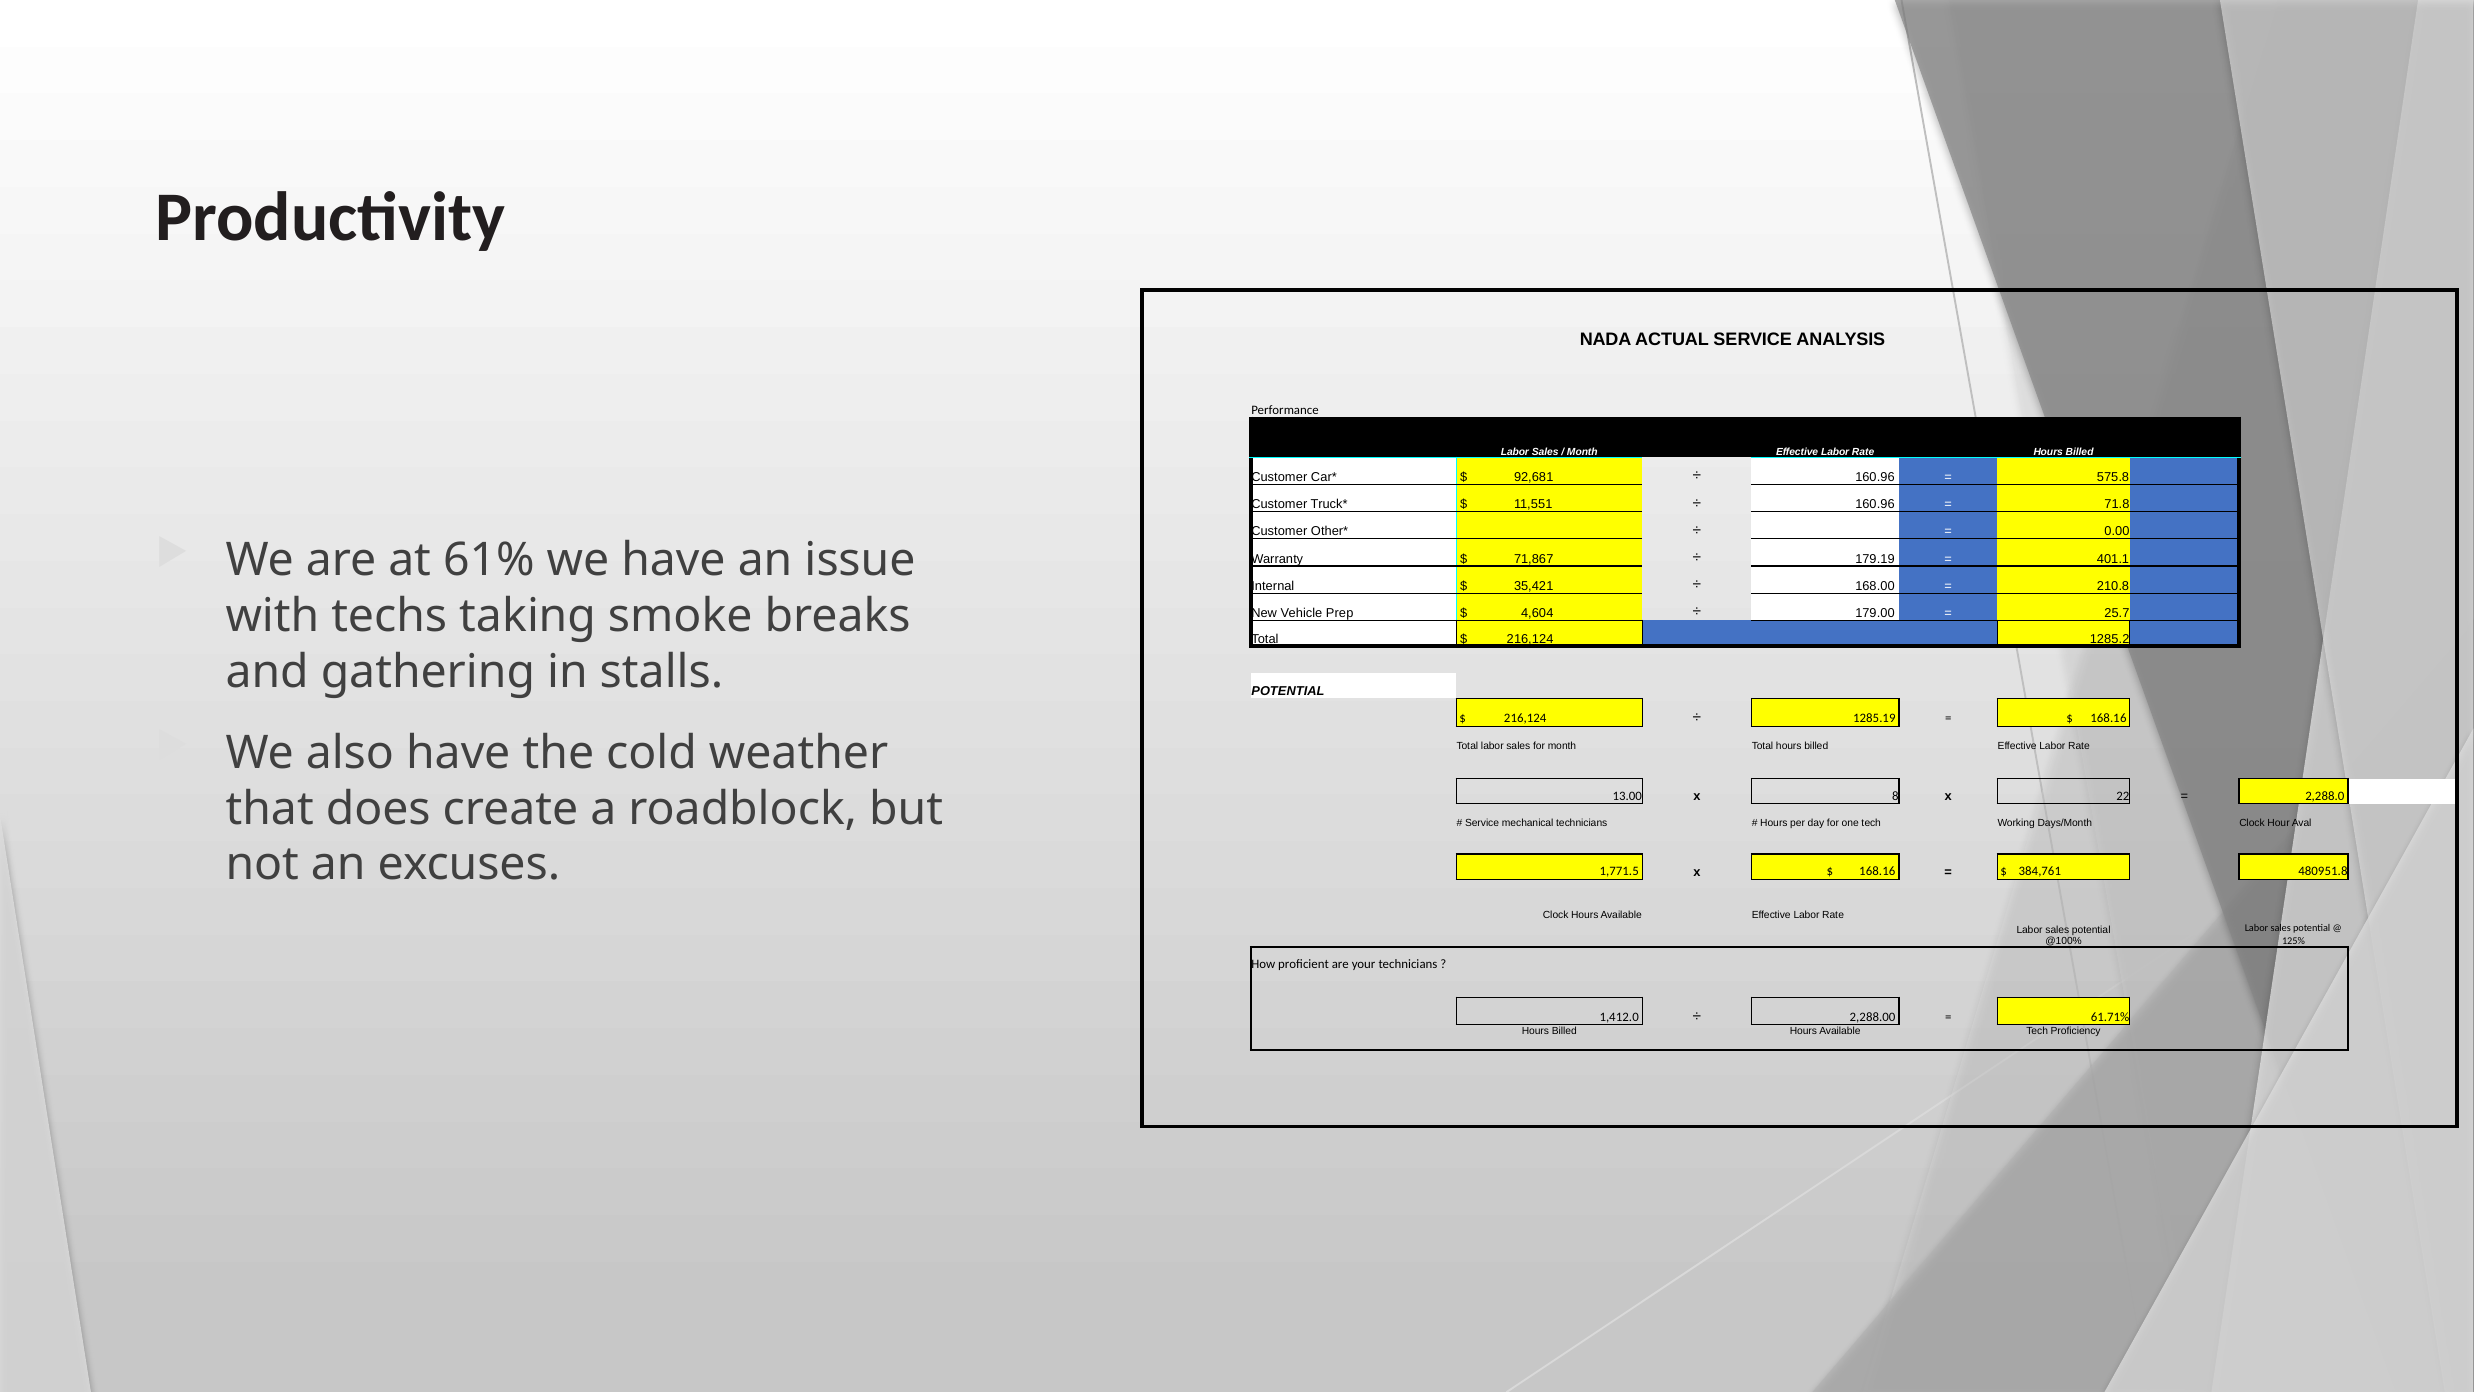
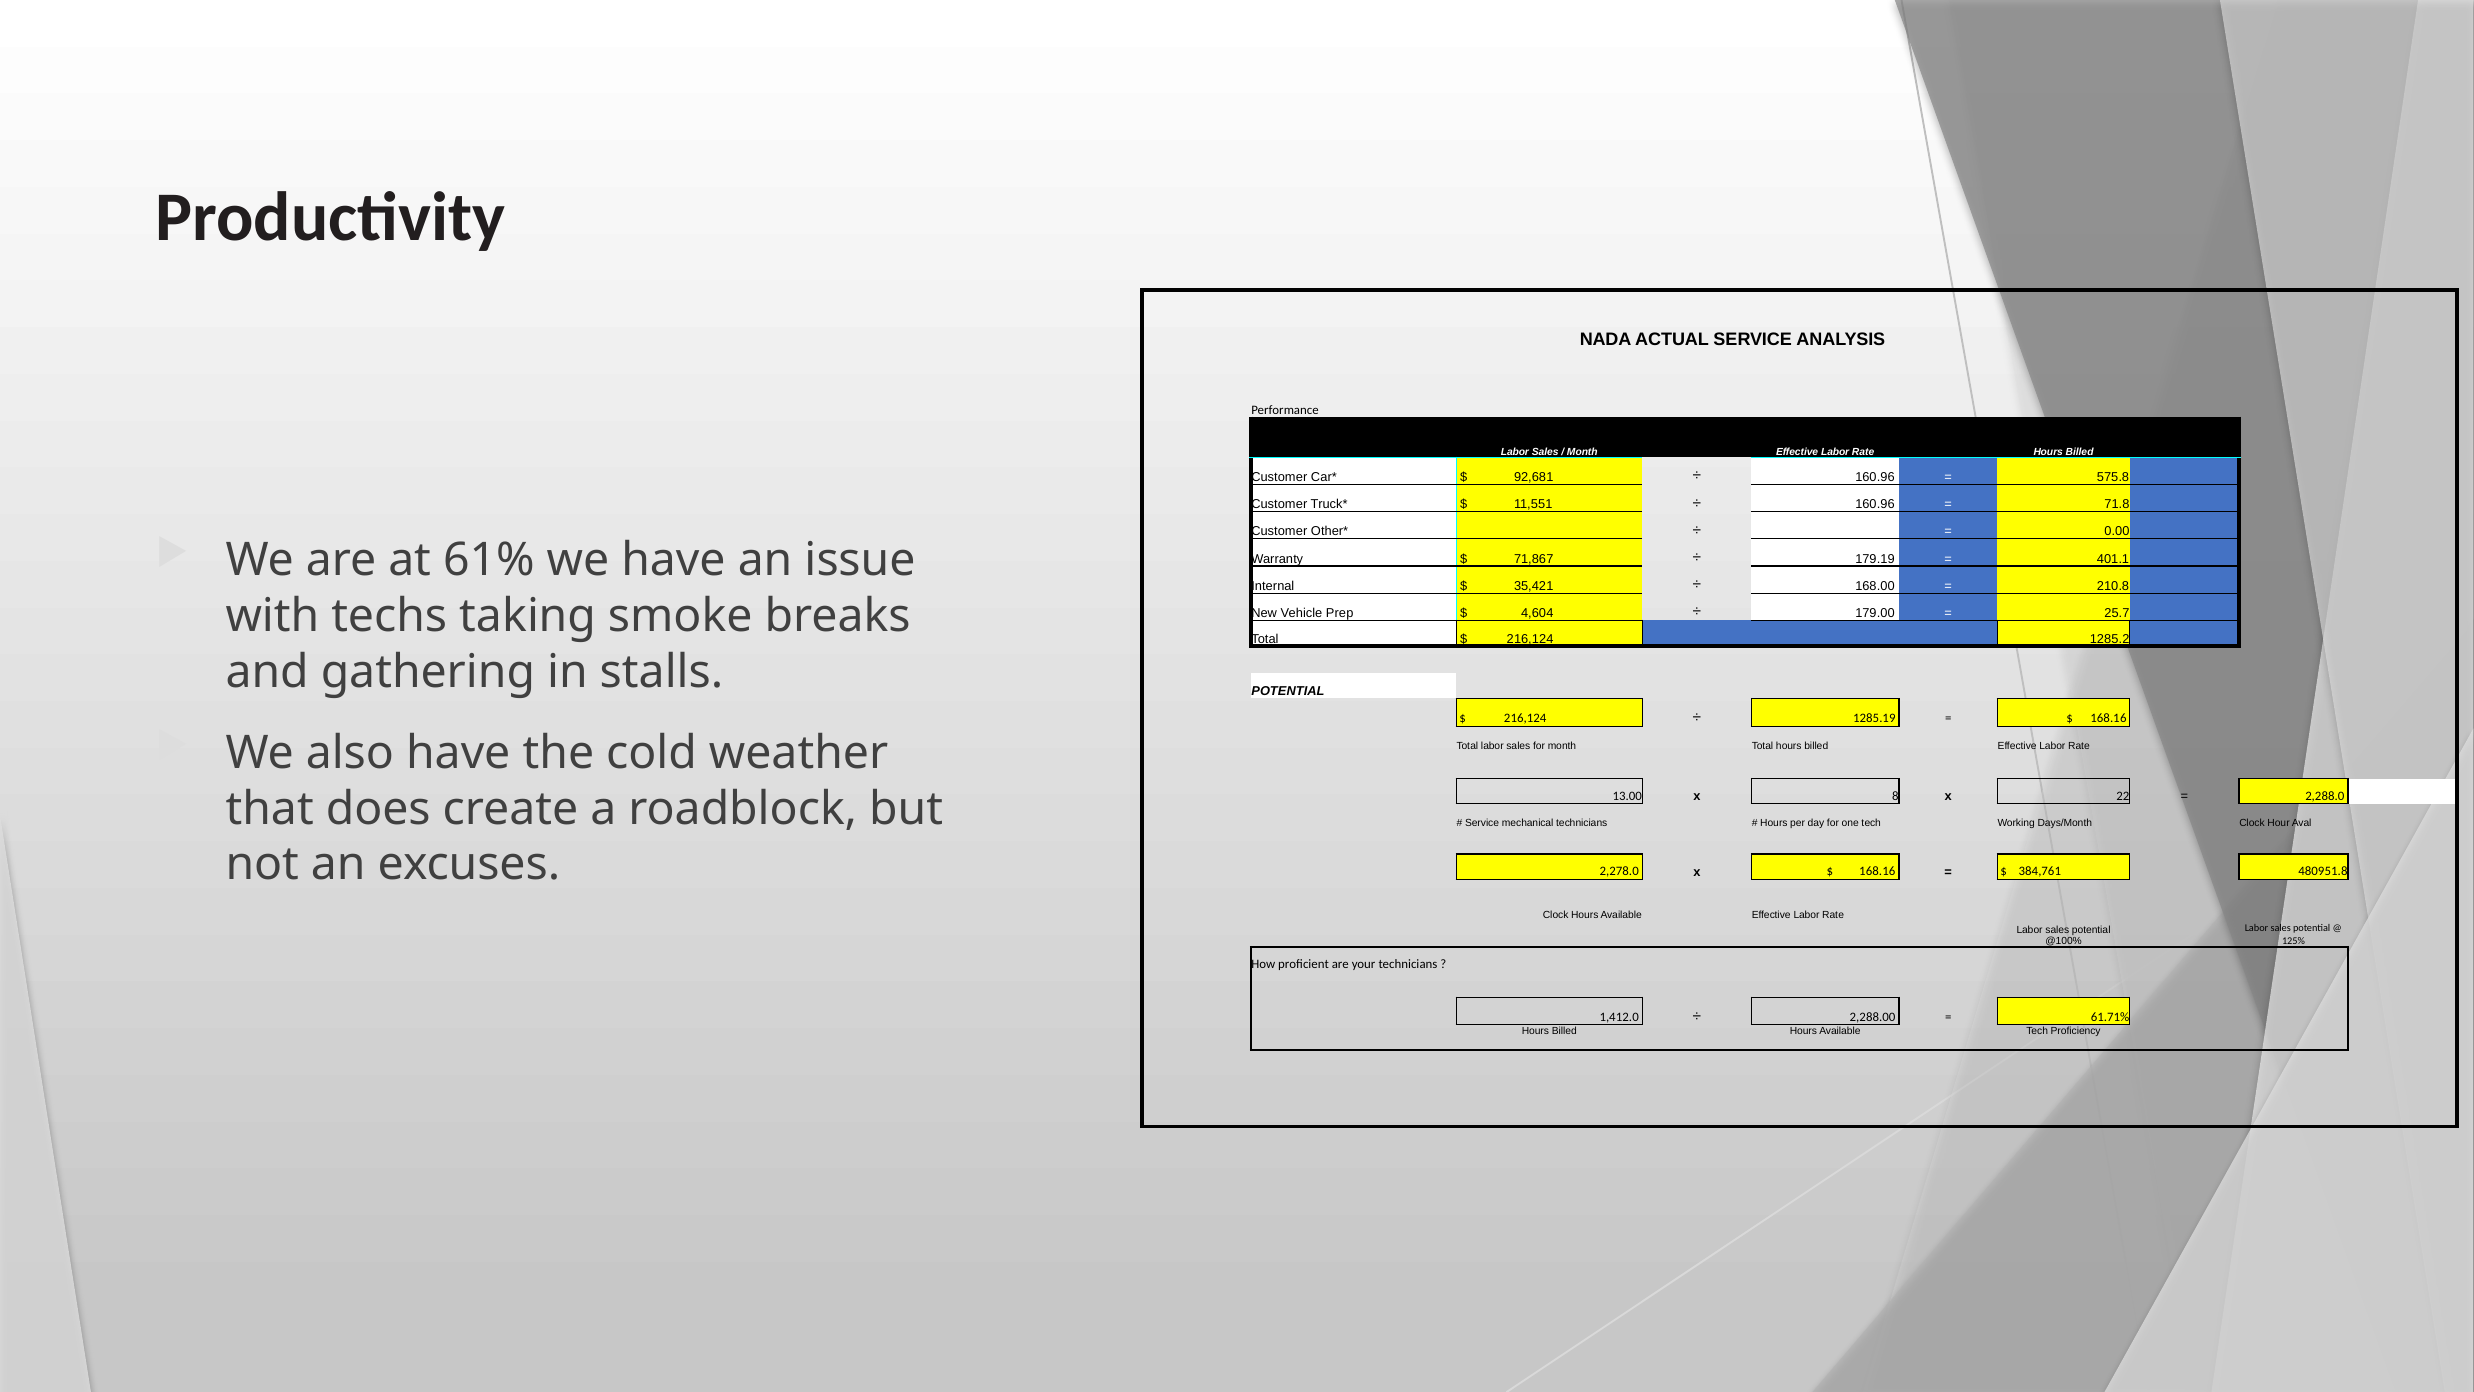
1,771.5: 1,771.5 -> 2,278.0 (1619, 871)
